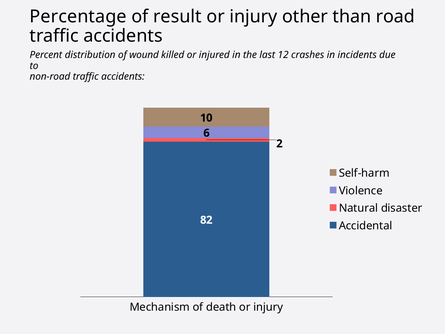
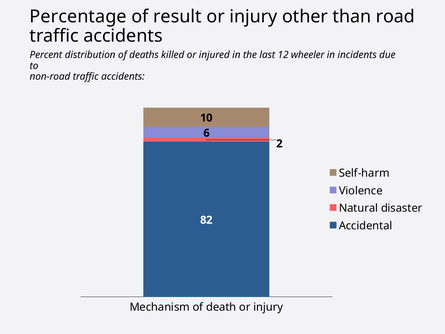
wound: wound -> deaths (144, 55)
crashes: crashes -> wheeler (308, 55)
